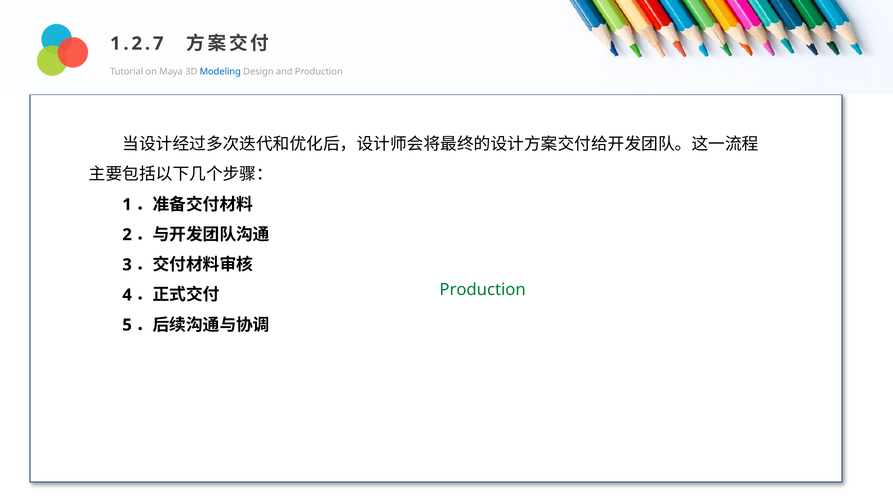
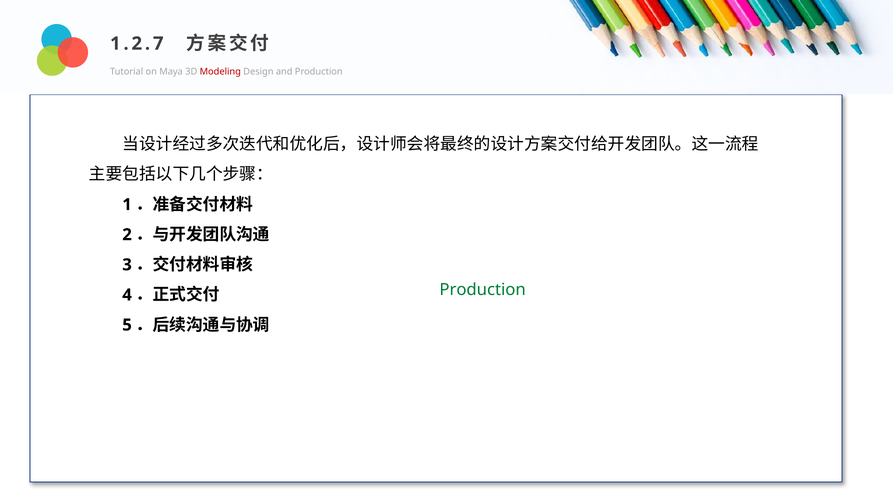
Modeling colour: blue -> red (220, 72)
